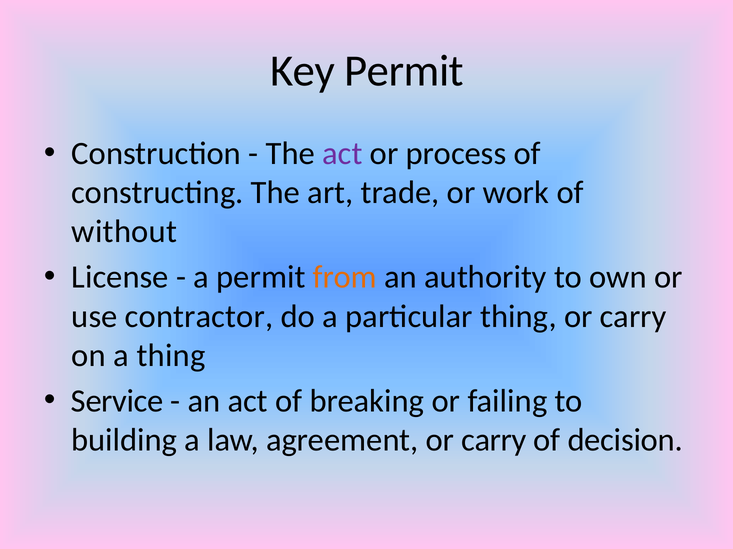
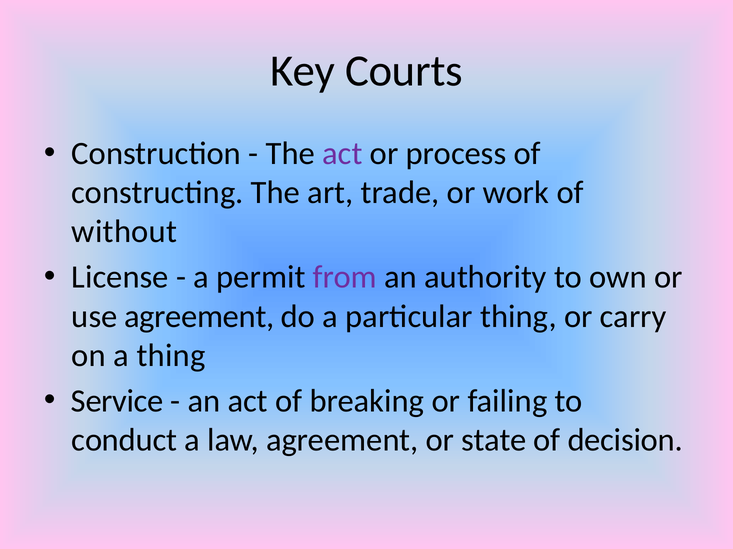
Key Permit: Permit -> Courts (404, 71)
from colour: orange -> purple (345, 278)
use contractor: contractor -> agreement (199, 317)
building: building -> conduct (124, 441)
agreement or carry: carry -> state (494, 441)
